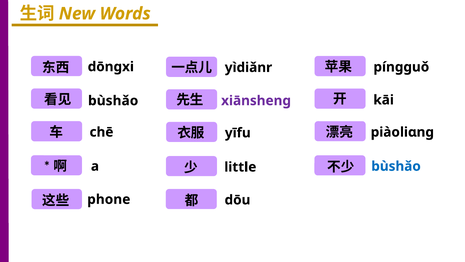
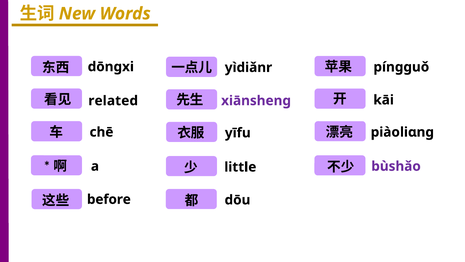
bùshǎo: bùshǎo -> related (113, 101)
bùshǎo colour: blue -> purple (396, 166)
phone: phone -> before (109, 199)
